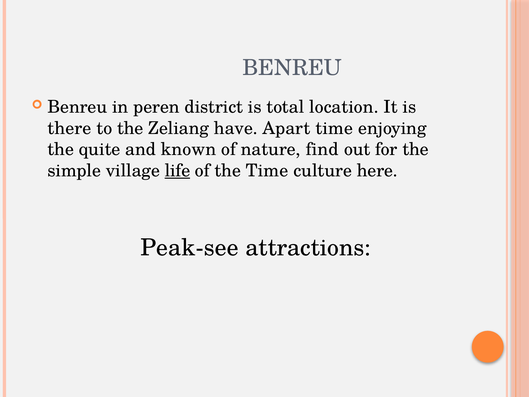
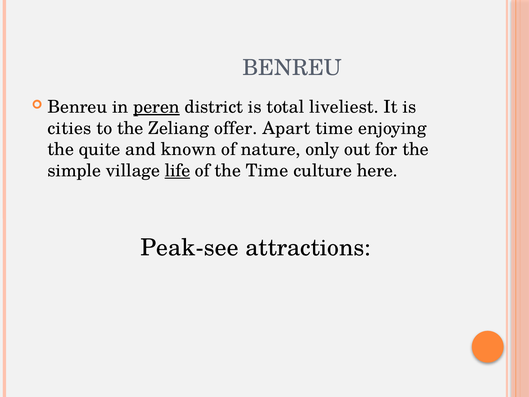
peren underline: none -> present (156, 107)
location: location -> liveliest (344, 107)
there: there -> cities (69, 128)
have: have -> offer (236, 128)
find: find -> only (322, 149)
